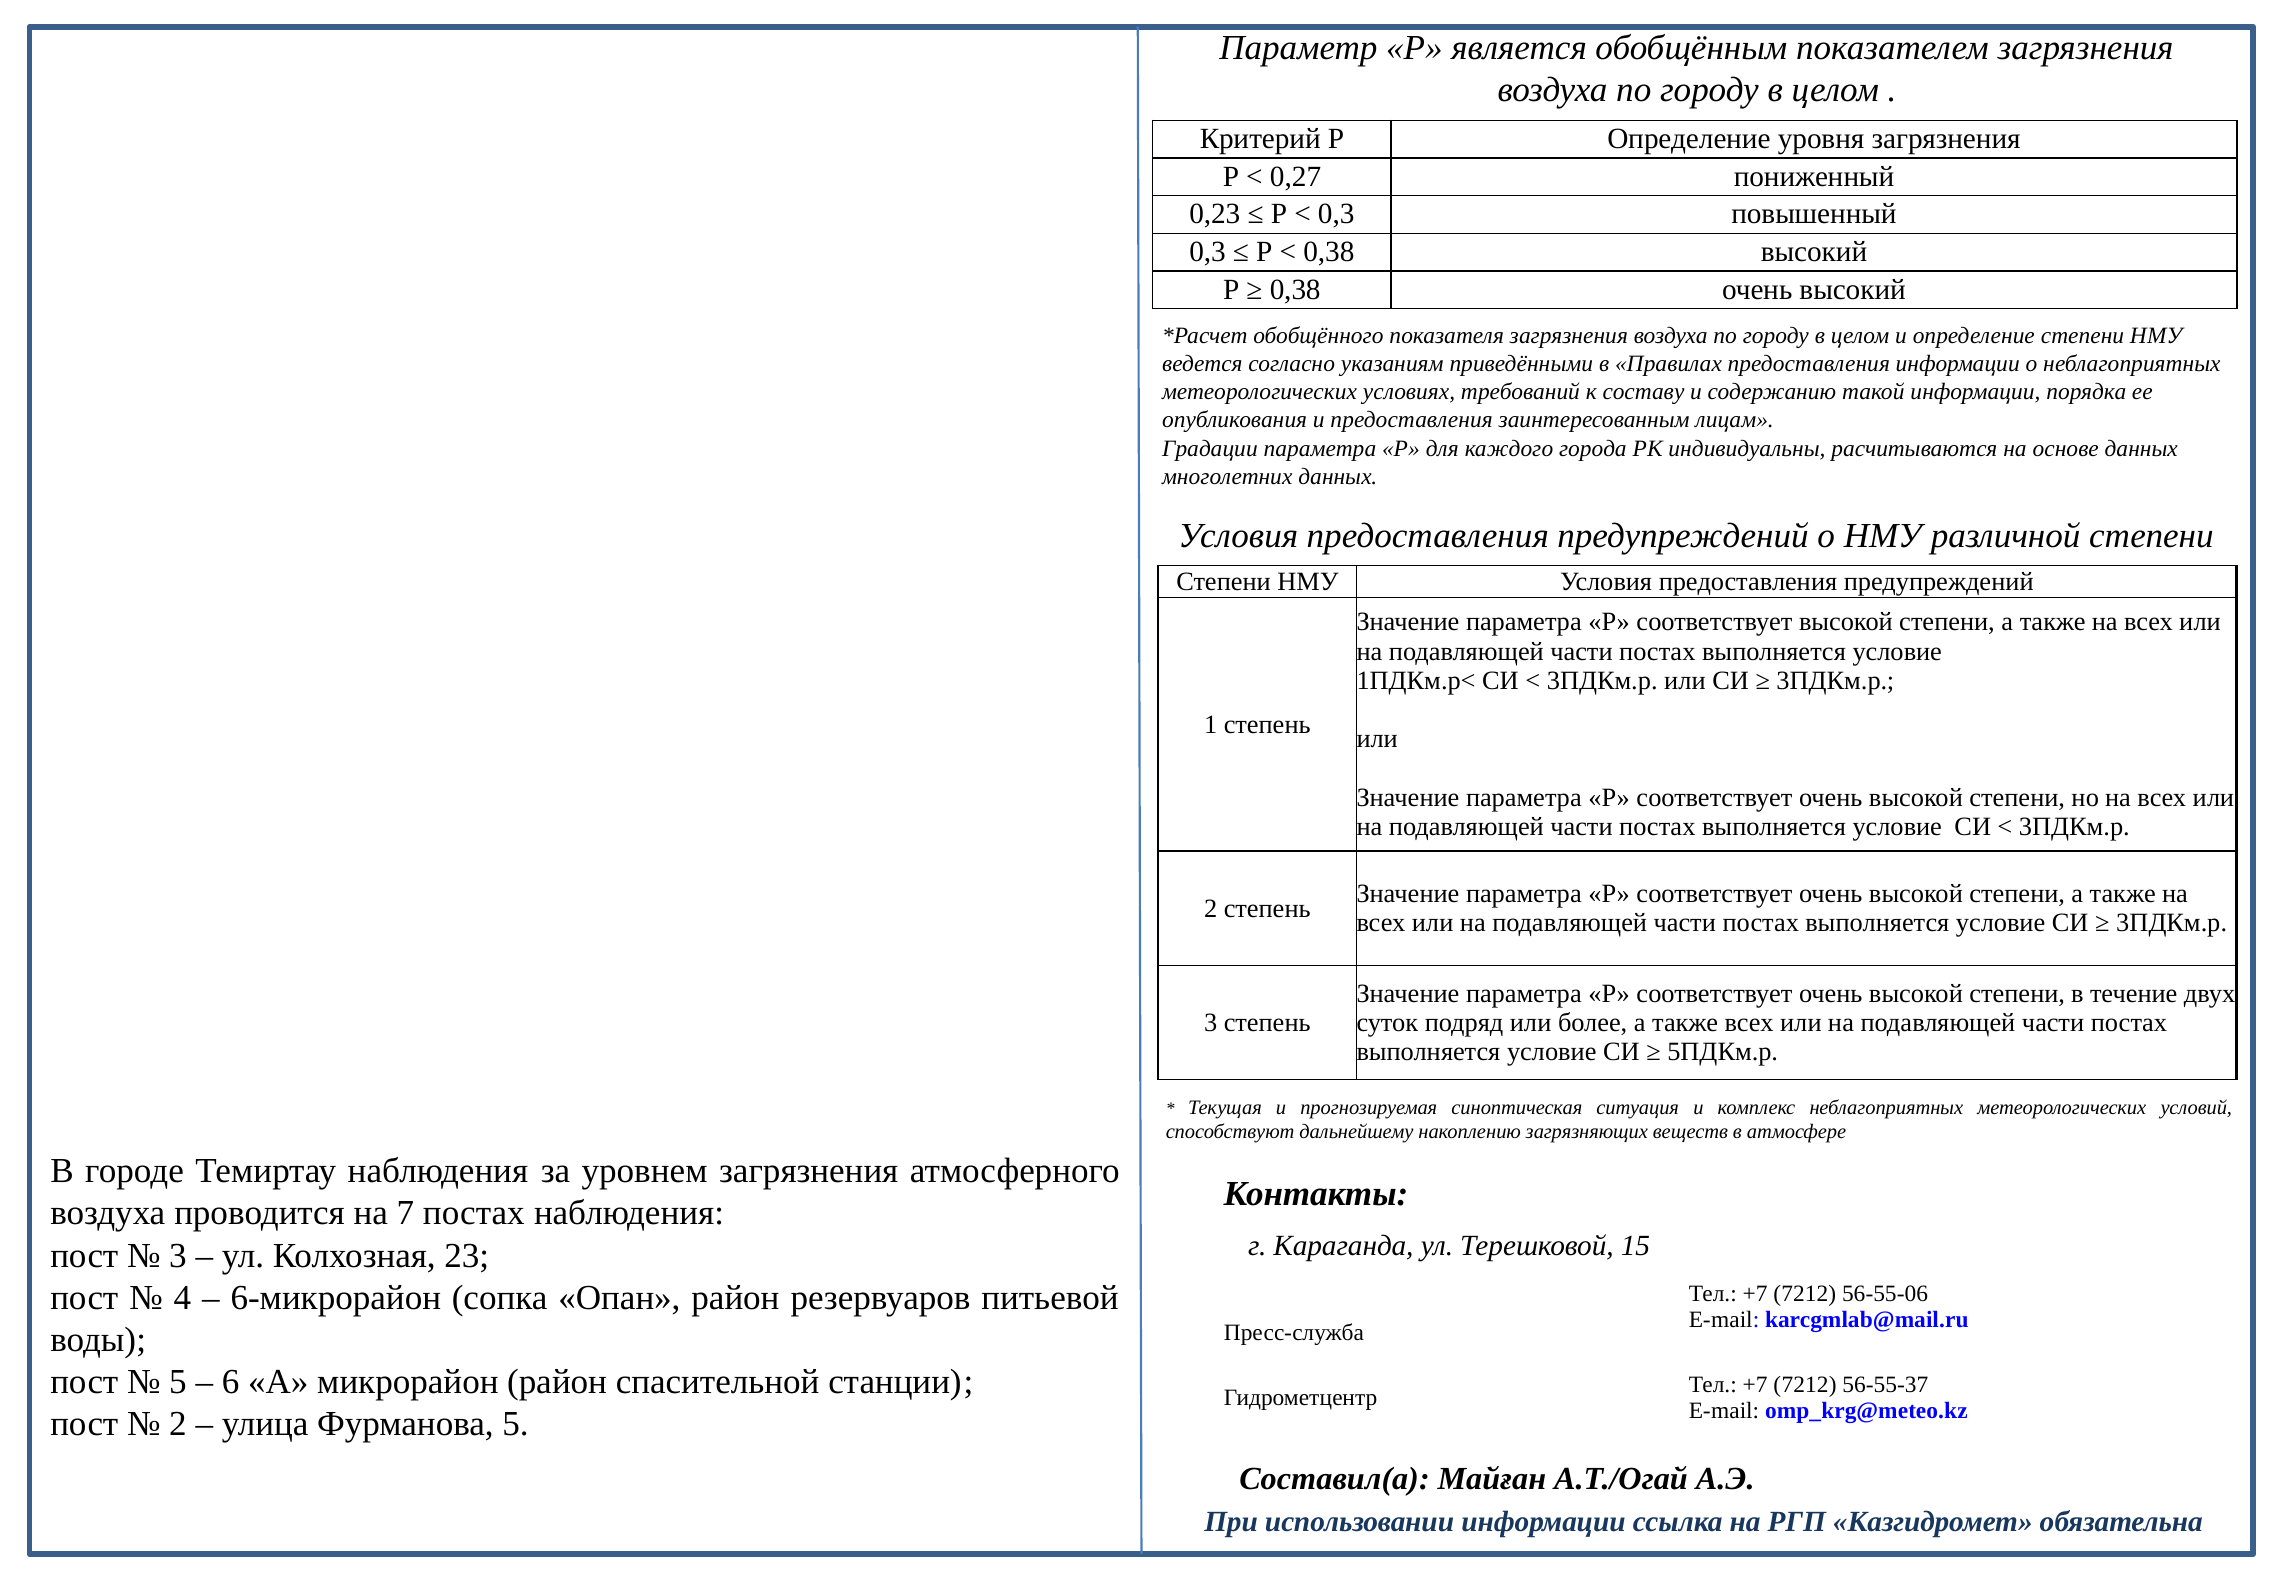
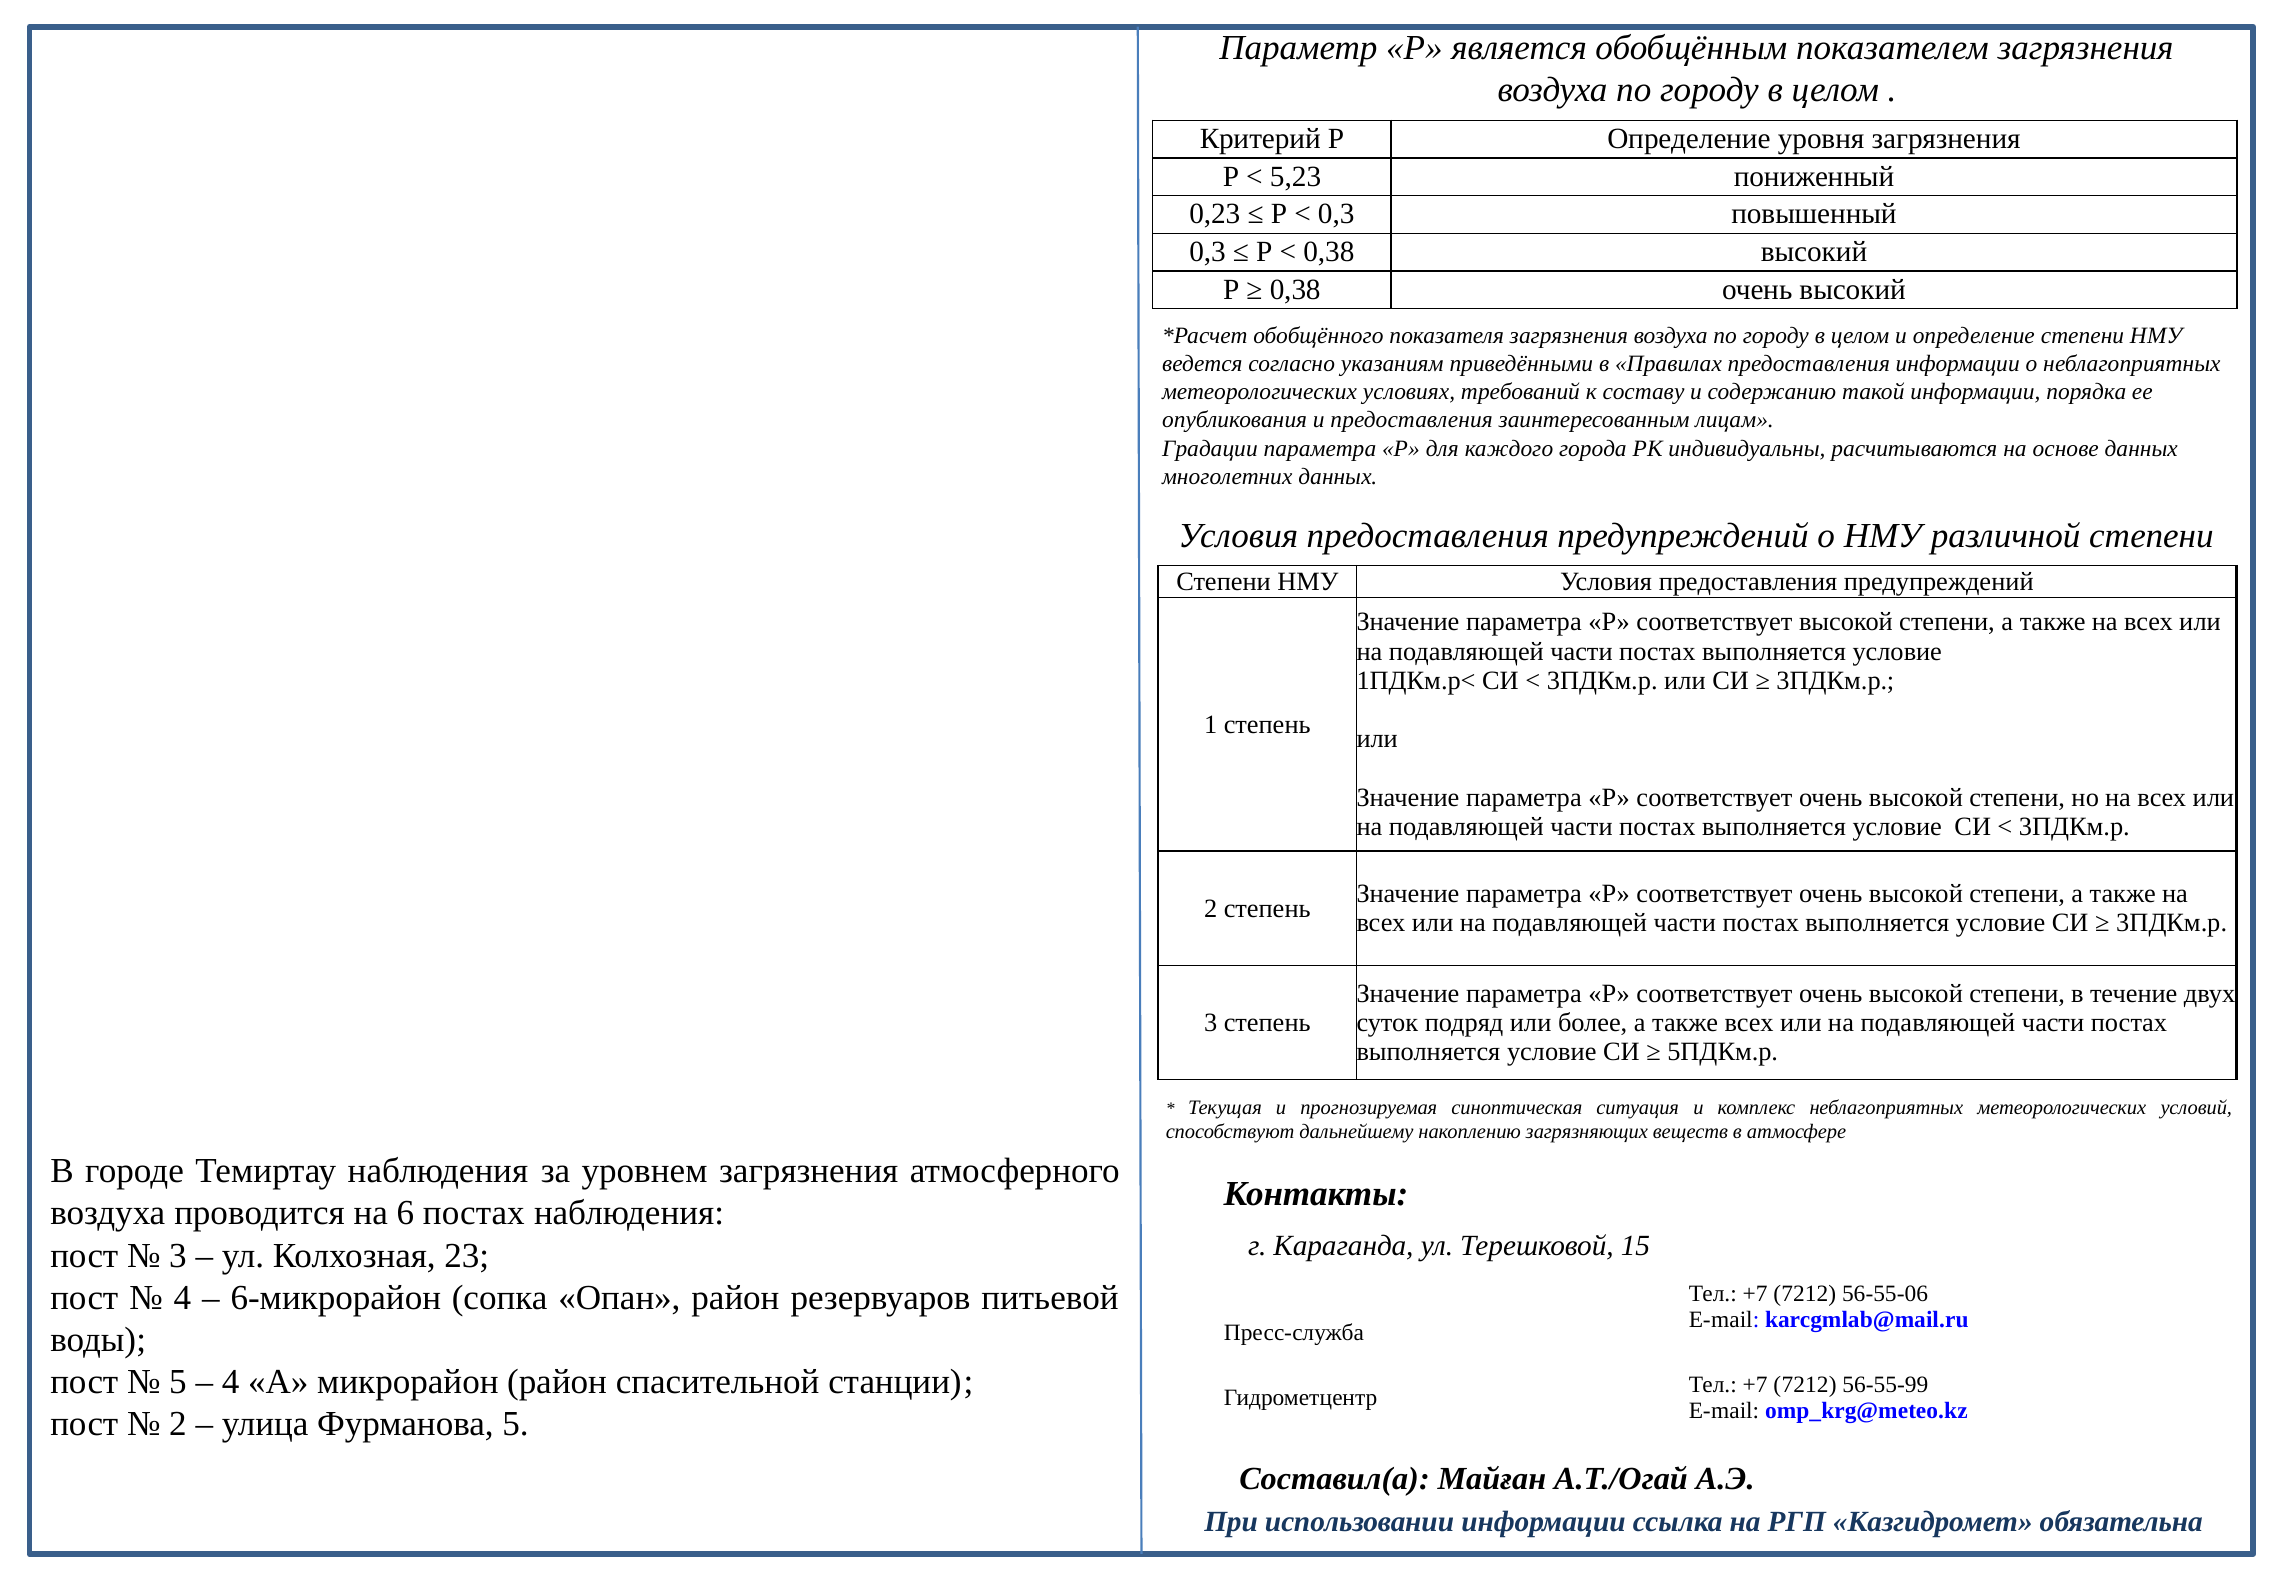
0,27: 0,27 -> 5,23 (1296, 177)
7: 7 -> 6 (405, 1213)
6: 6 -> 4 (231, 1382)
56-55-37: 56-55-37 -> 56-55-99 (1885, 1385)
